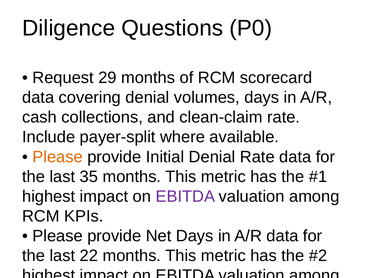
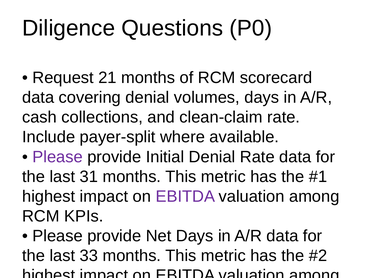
29: 29 -> 21 (107, 78)
Please colour: orange -> purple (58, 157)
35: 35 -> 31 (89, 176)
22: 22 -> 33 (89, 255)
